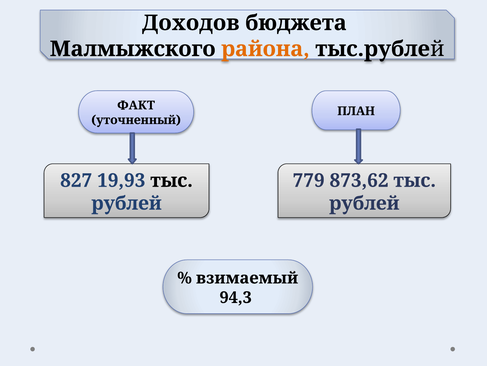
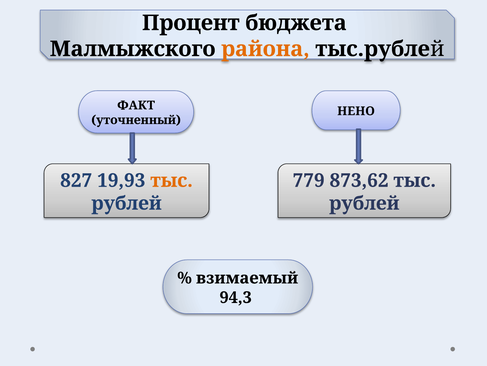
Доходов: Доходов -> Процент (191, 23)
ПЛАН: ПЛАН -> НЕНО (356, 111)
тыс colour: black -> orange (172, 180)
